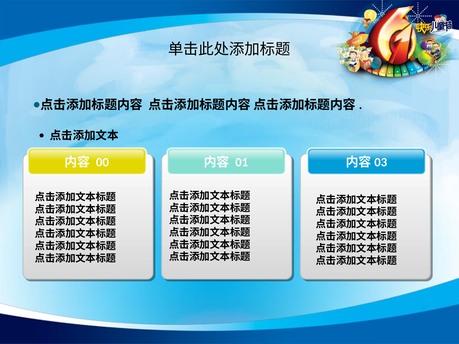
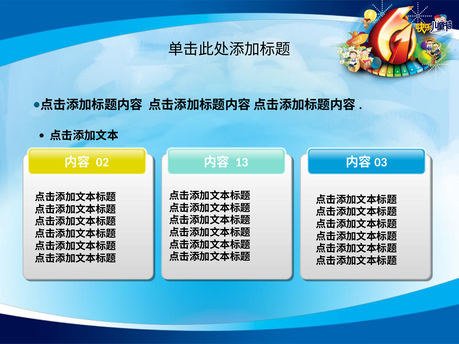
00: 00 -> 02 (102, 162)
01: 01 -> 13 (242, 162)
